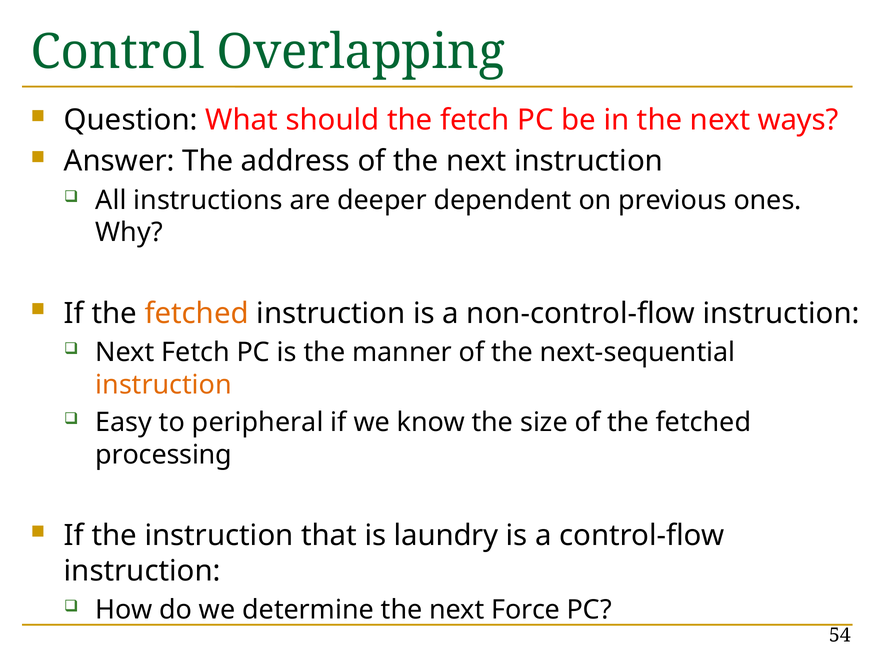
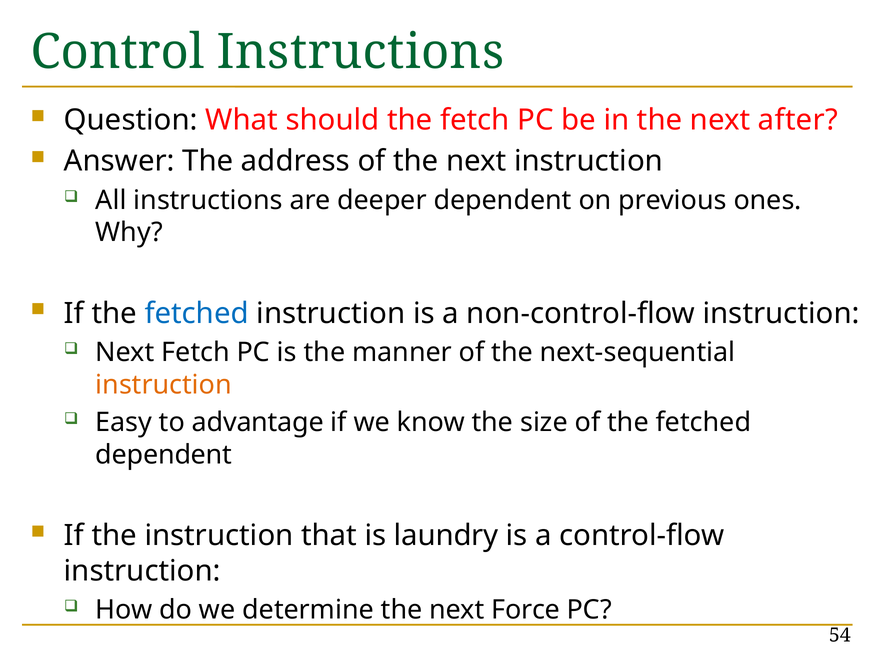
Control Overlapping: Overlapping -> Instructions (361, 52)
ways: ways -> after (798, 120)
fetched colour: orange -> blue (197, 314)
peripheral: peripheral -> advantage (258, 423)
processing: processing -> dependent (164, 455)
